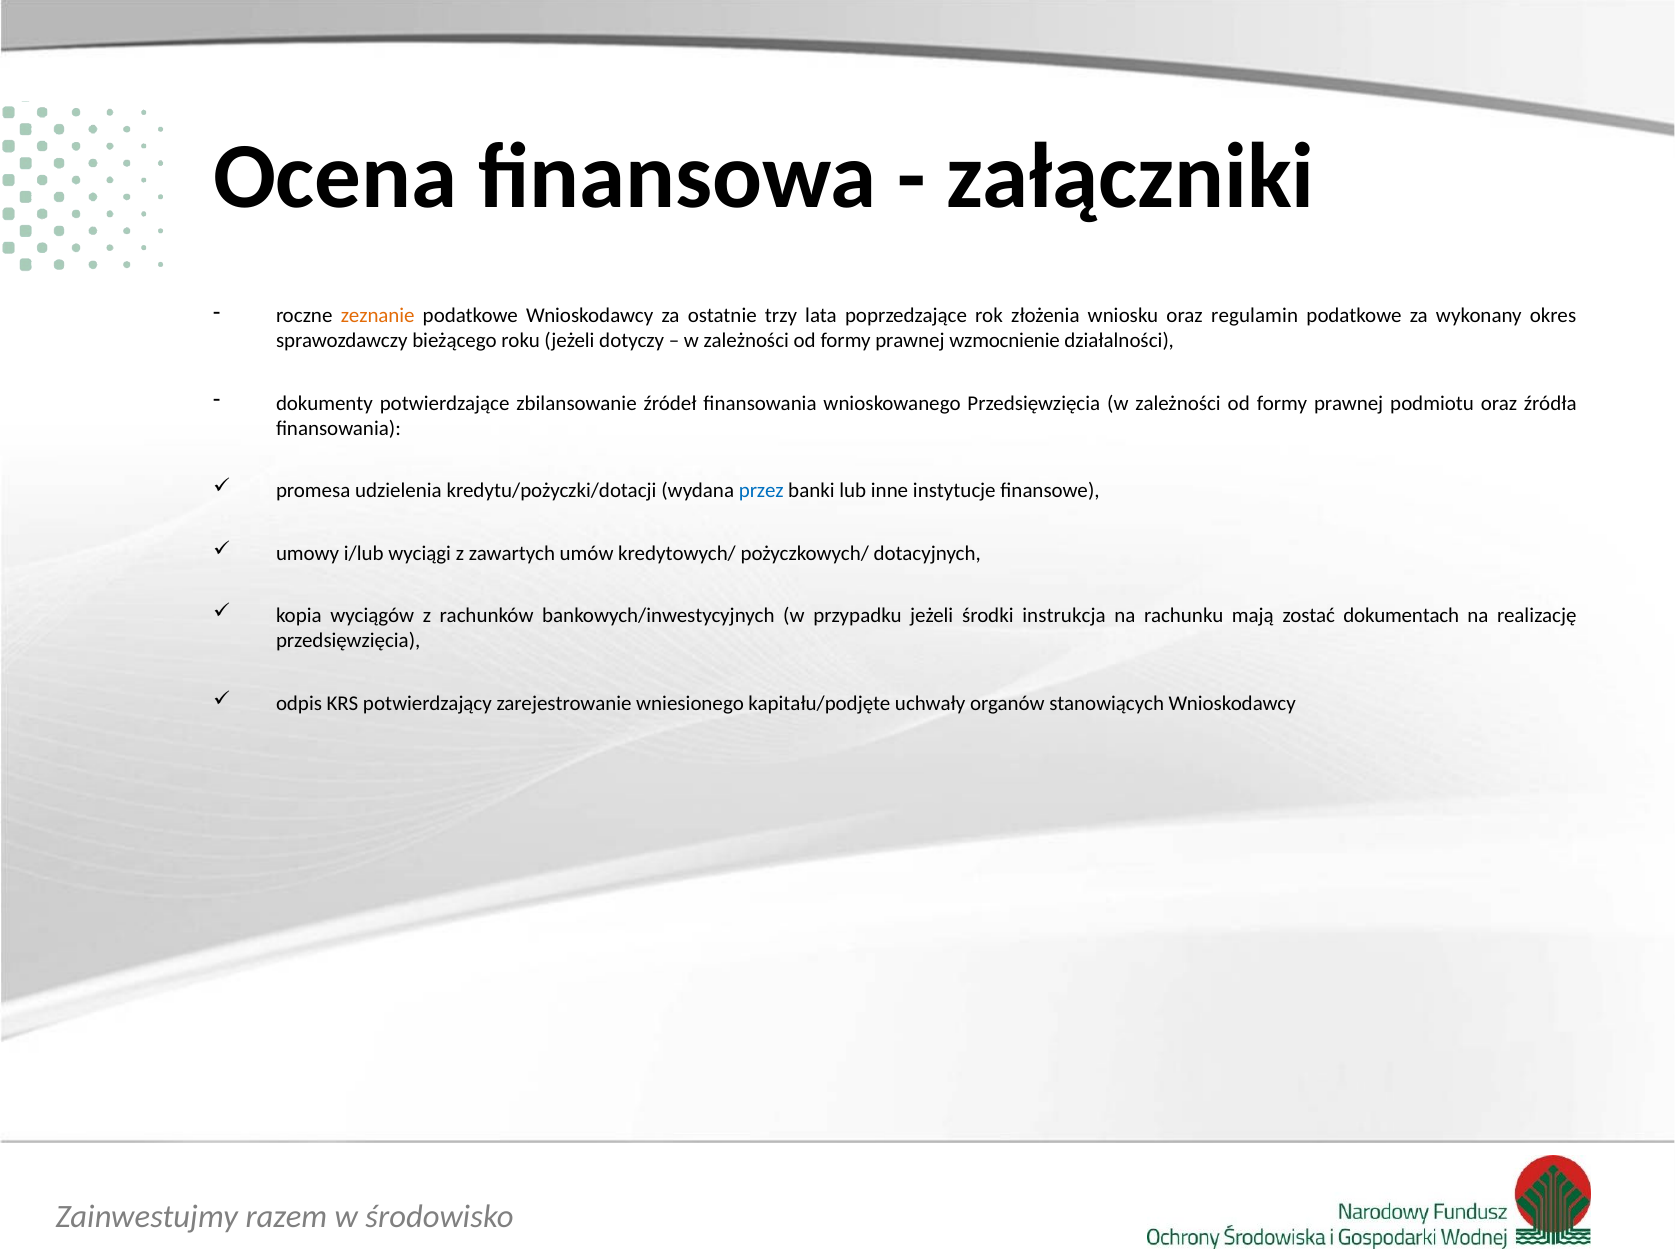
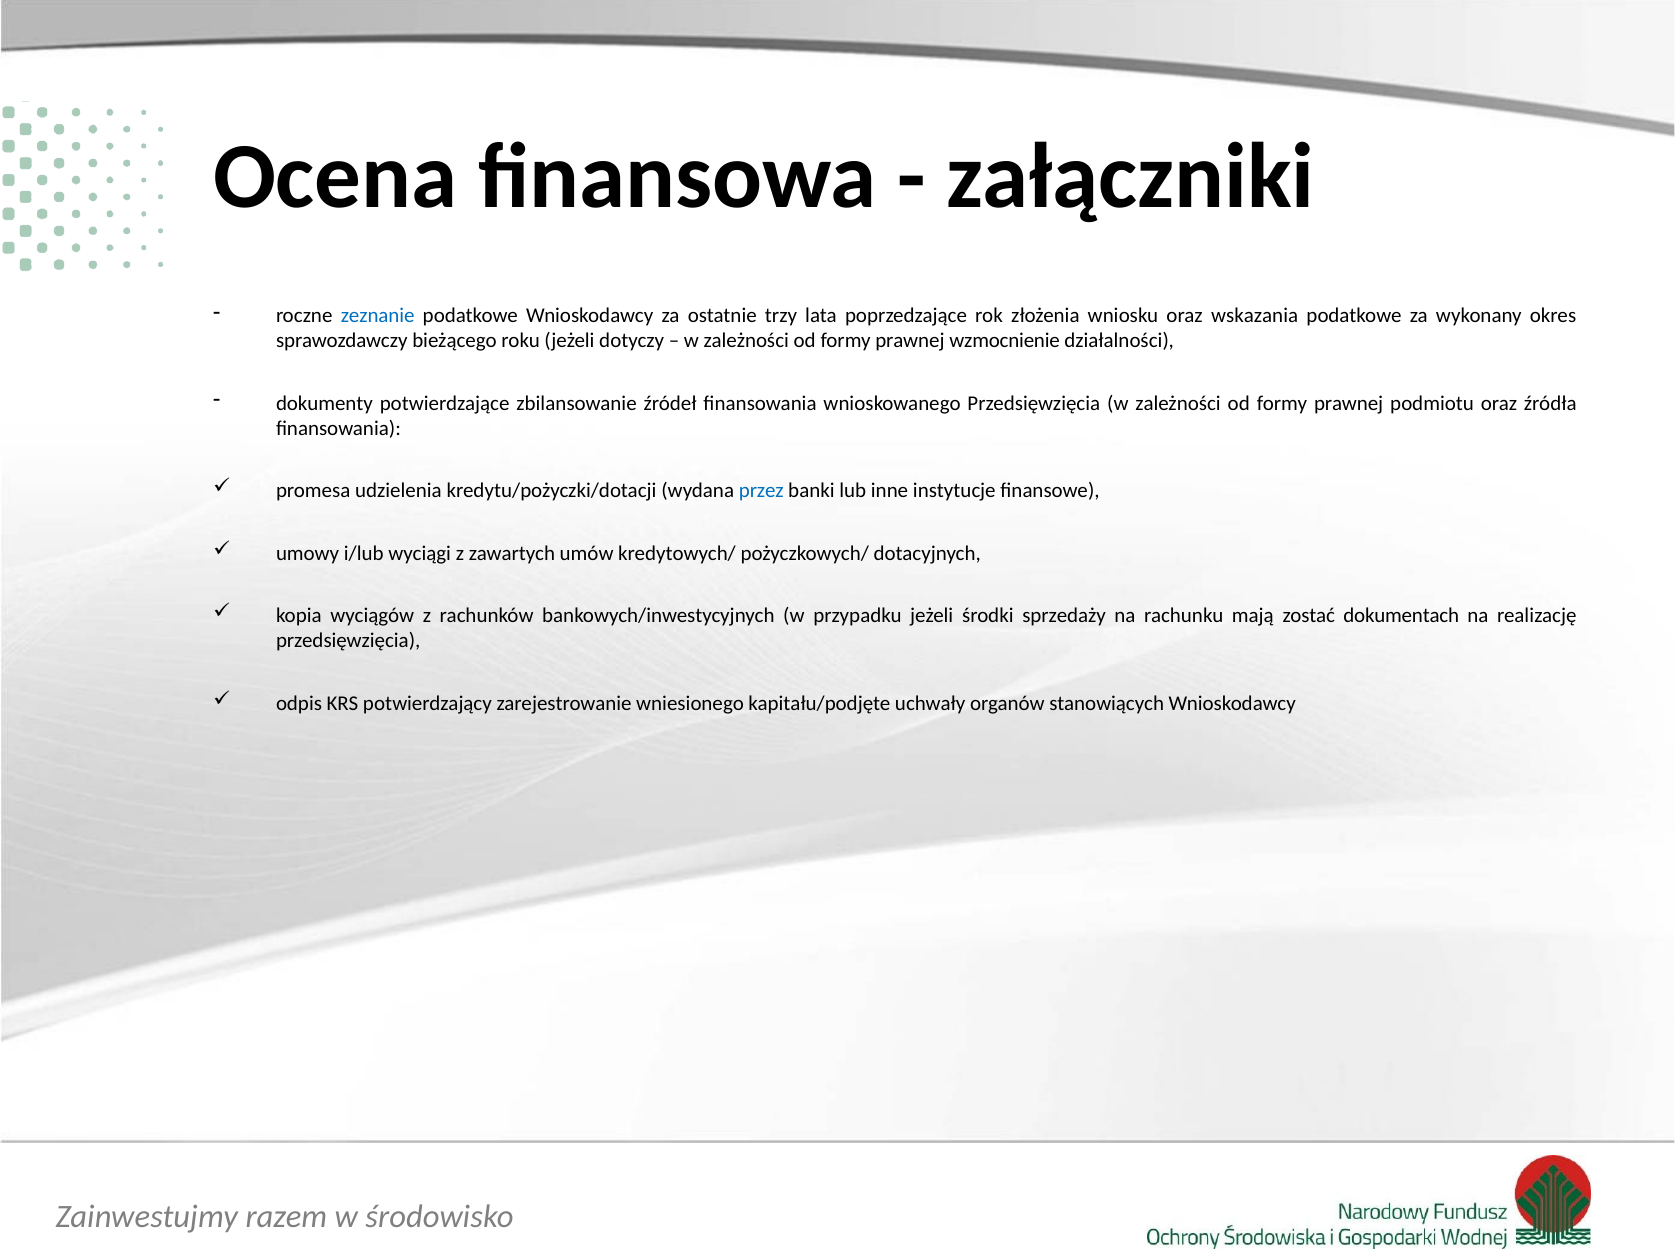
zeznanie colour: orange -> blue (378, 316)
regulamin: regulamin -> wskazania (1255, 316)
instrukcja: instrukcja -> sprzedaży (1064, 616)
